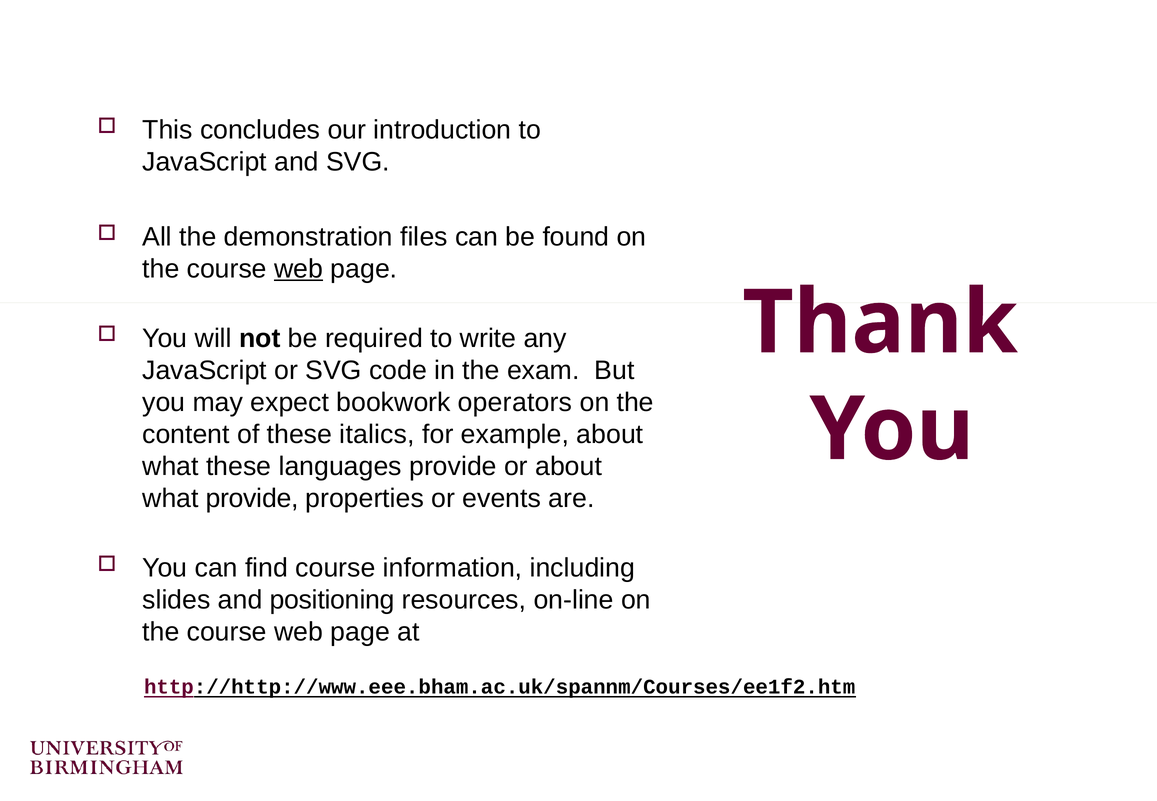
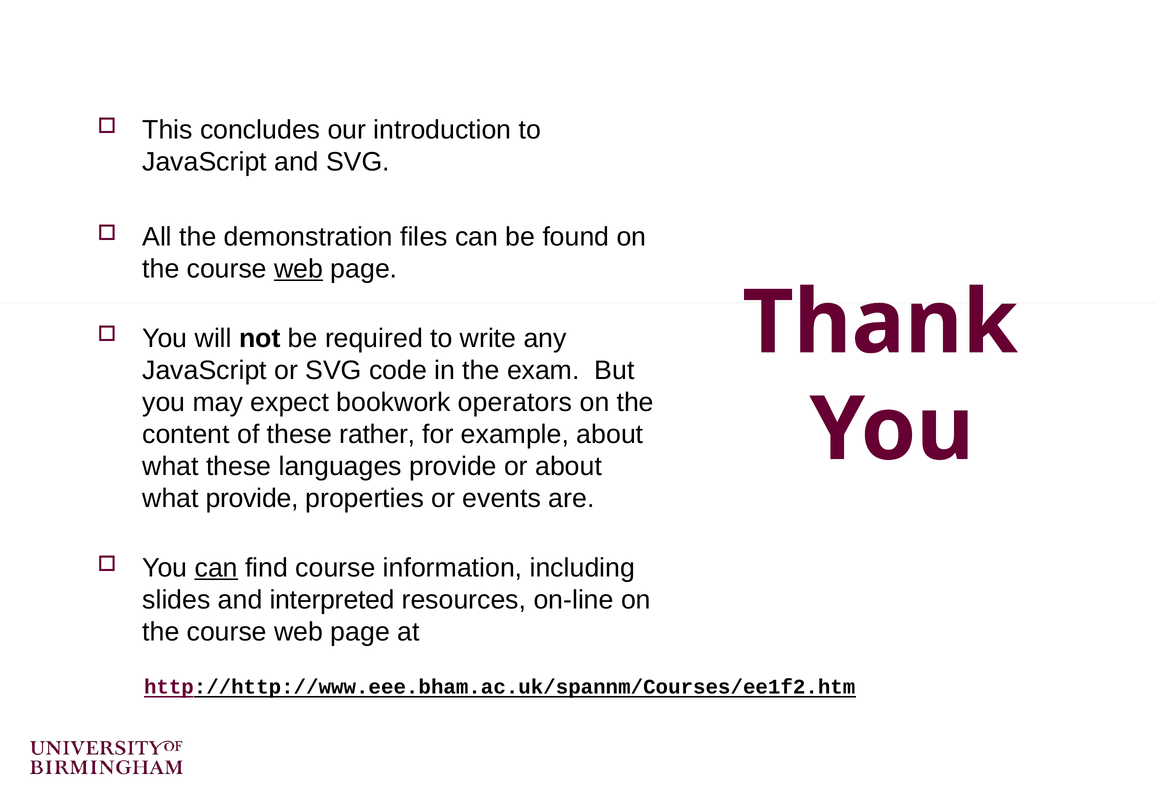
italics: italics -> rather (377, 434)
can underline: none -> present (216, 568)
positioning: positioning -> interpreted (332, 600)
